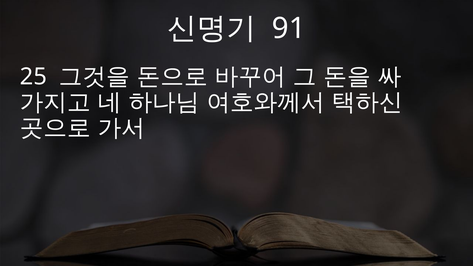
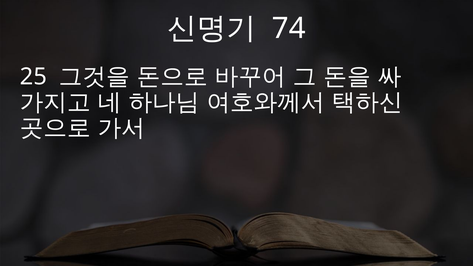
91: 91 -> 74 (289, 28)
